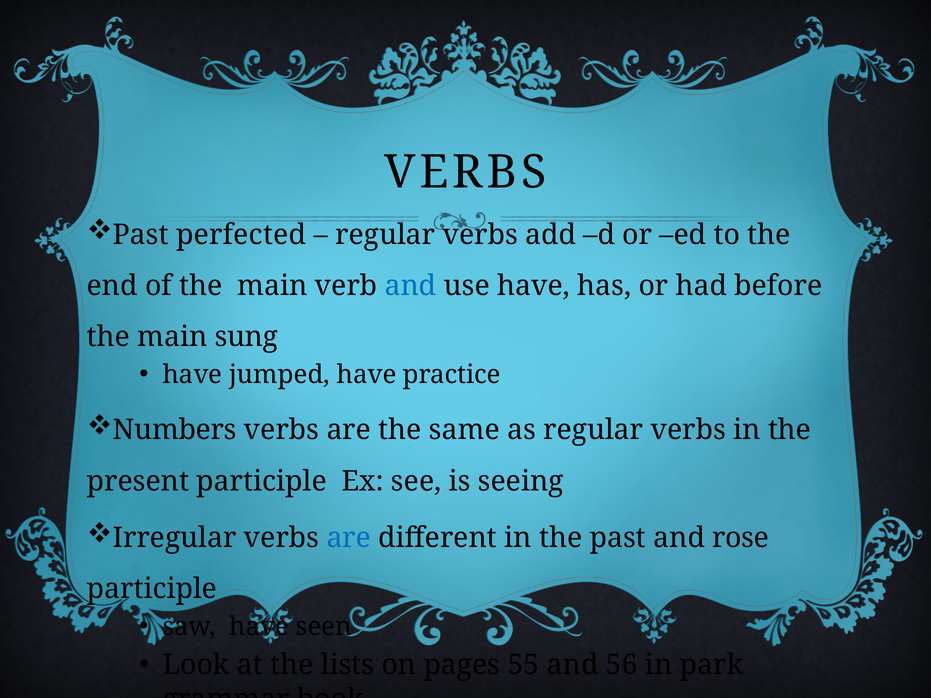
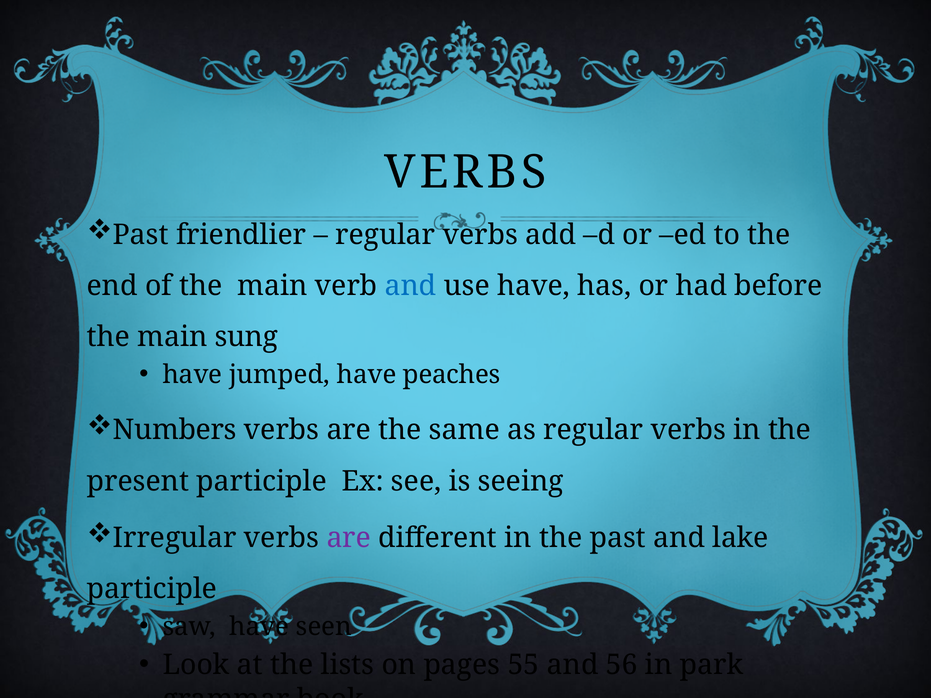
perfected: perfected -> friendlier (241, 235)
practice: practice -> peaches (452, 375)
are colour: blue -> purple (349, 538)
rose: rose -> lake (740, 538)
